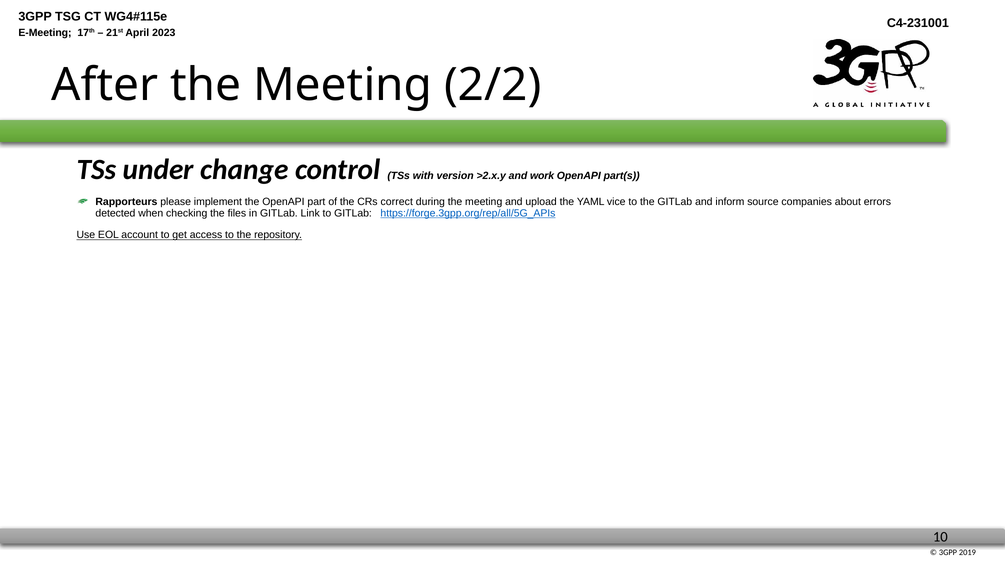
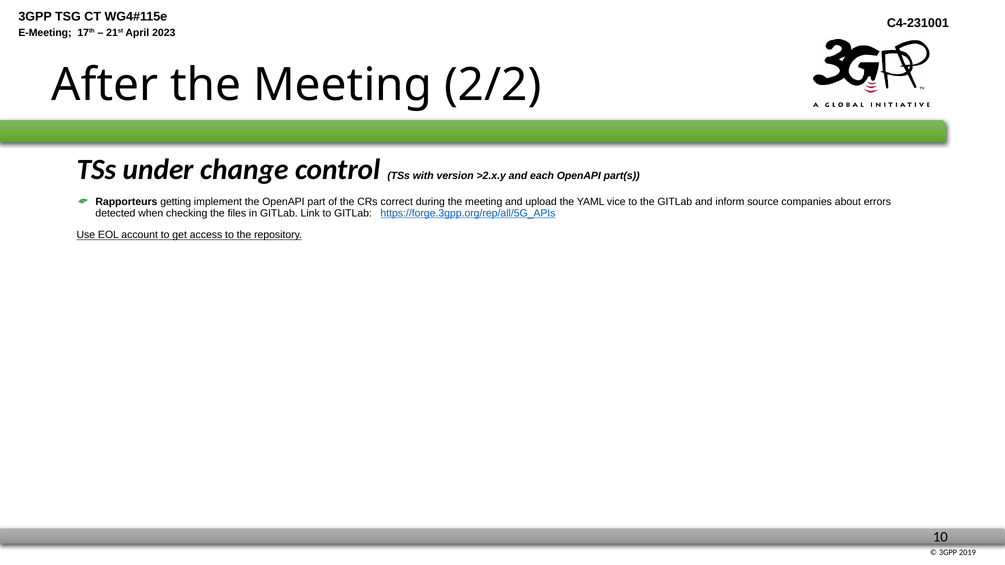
work: work -> each (542, 176)
please: please -> getting (176, 202)
